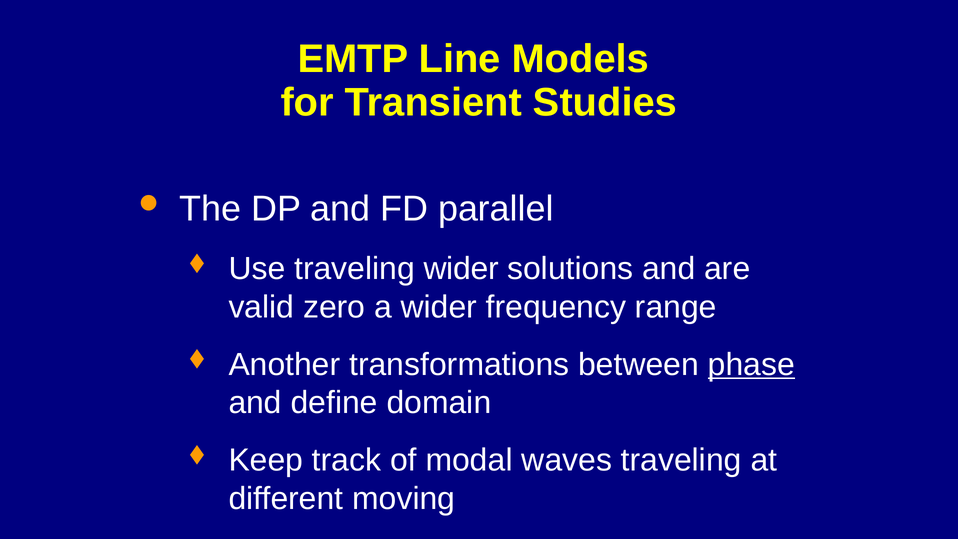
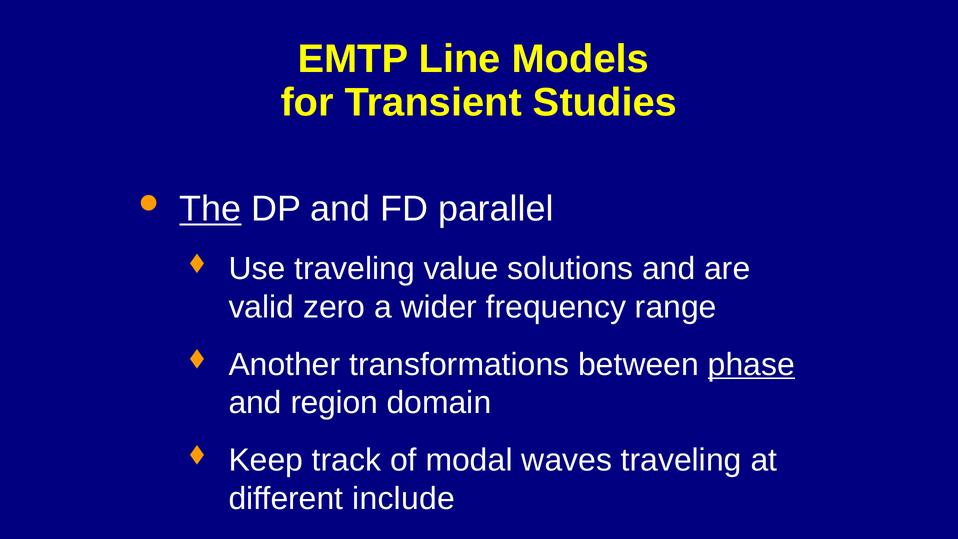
The underline: none -> present (210, 209)
traveling wider: wider -> value (461, 269)
define: define -> region (334, 403)
moving: moving -> include (404, 499)
